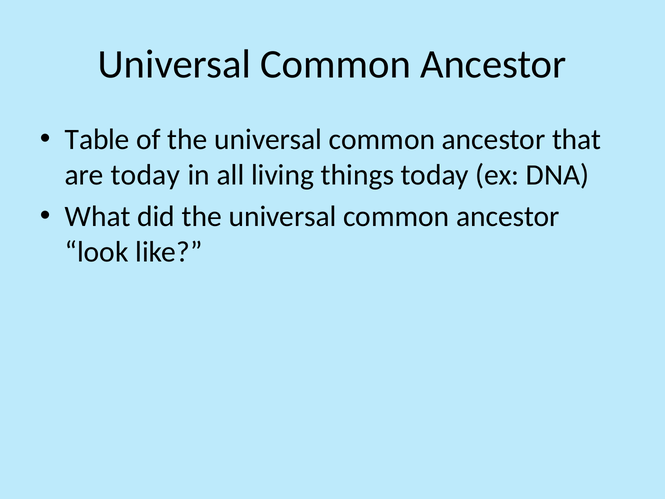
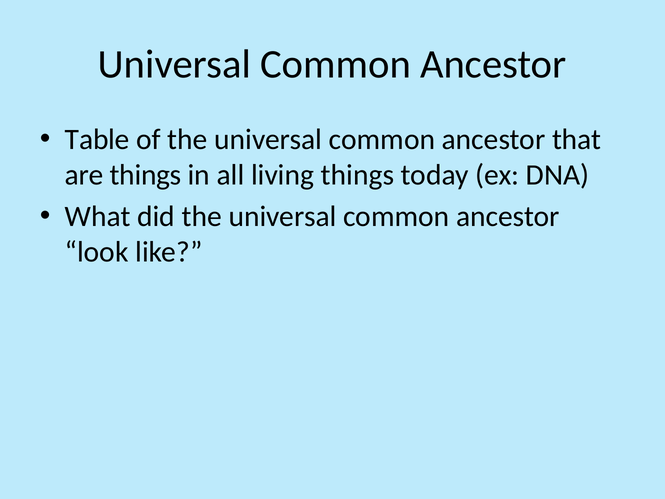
are today: today -> things (146, 175)
